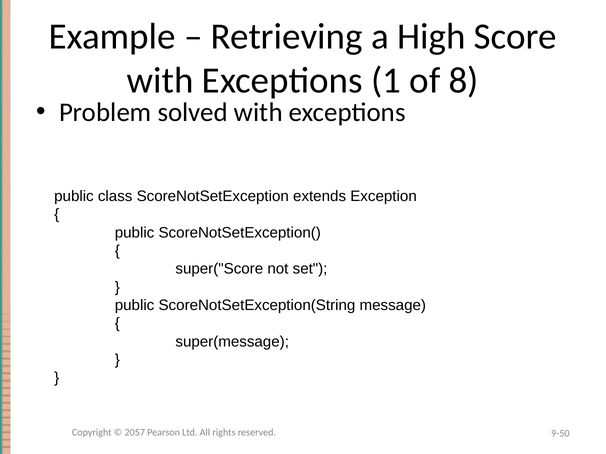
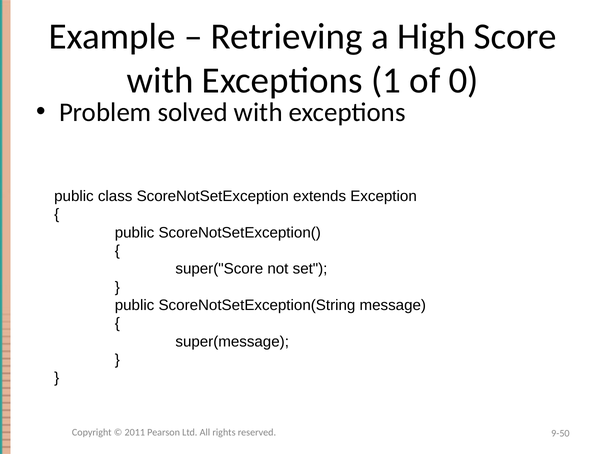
8: 8 -> 0 (464, 81)
2057: 2057 -> 2011 (135, 433)
